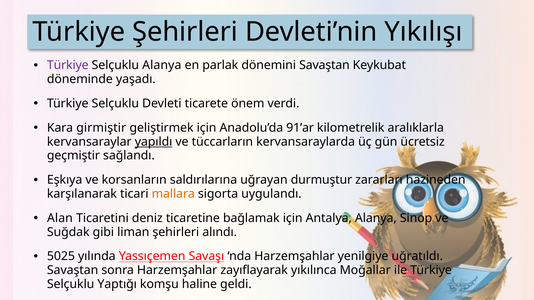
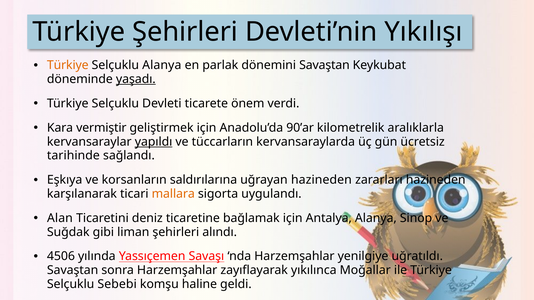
Türkiye colour: purple -> orange (68, 65)
yaşadı underline: none -> present (136, 79)
girmiştir: girmiştir -> vermiştir (101, 128)
91’ar: 91’ar -> 90’ar (300, 128)
geçmiştir: geçmiştir -> tarihinde (73, 156)
uğrayan durmuştur: durmuştur -> hazineden (321, 180)
5025: 5025 -> 4506 (61, 257)
Yaptığı: Yaptığı -> Sebebi (117, 285)
